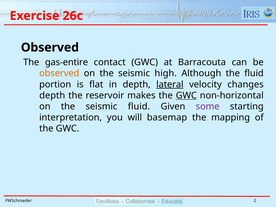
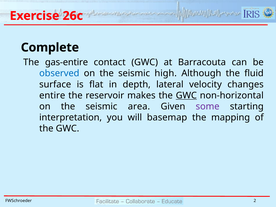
Observed: Observed -> Complete (50, 47)
observed colour: orange -> blue (59, 73)
portion: portion -> surface (55, 84)
lateral underline: present -> none (170, 84)
depth: depth -> entire (52, 95)
seismic fluid: fluid -> area (139, 106)
